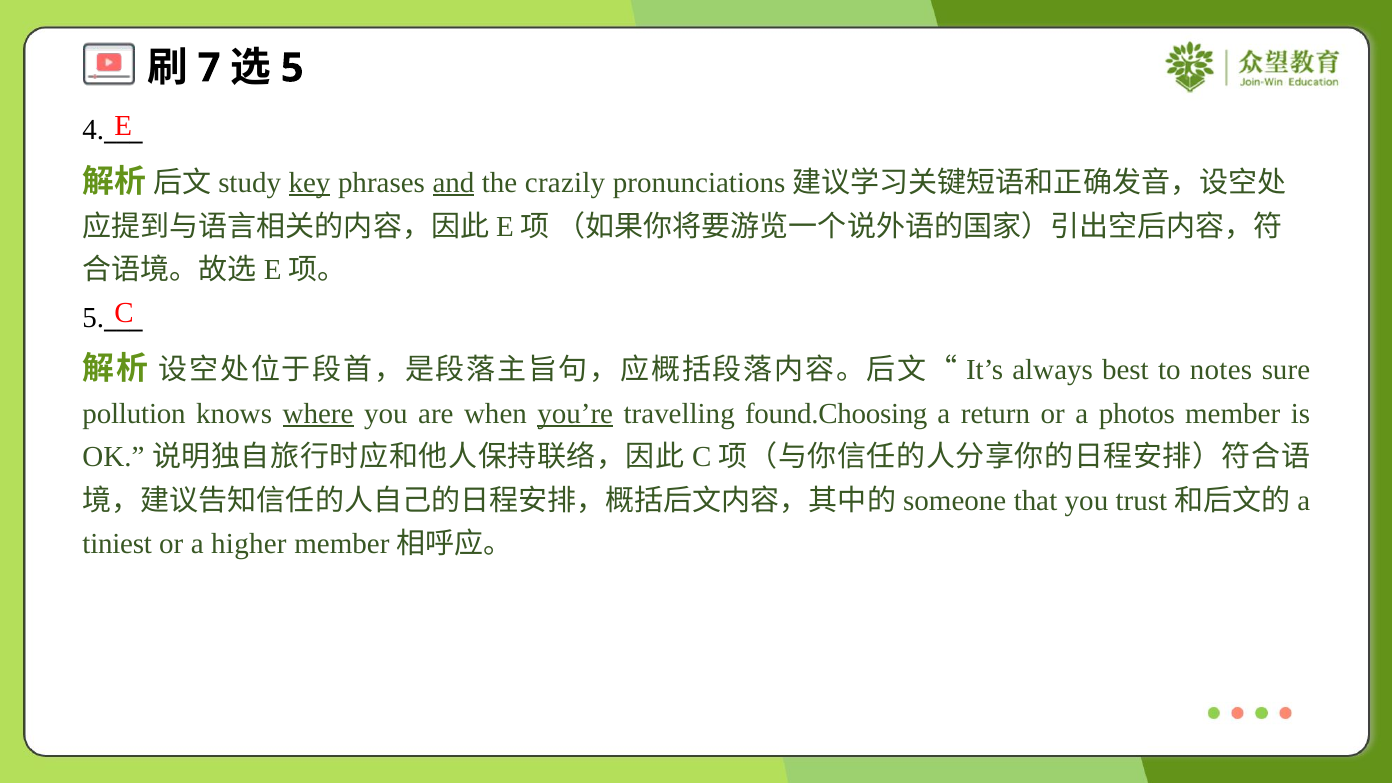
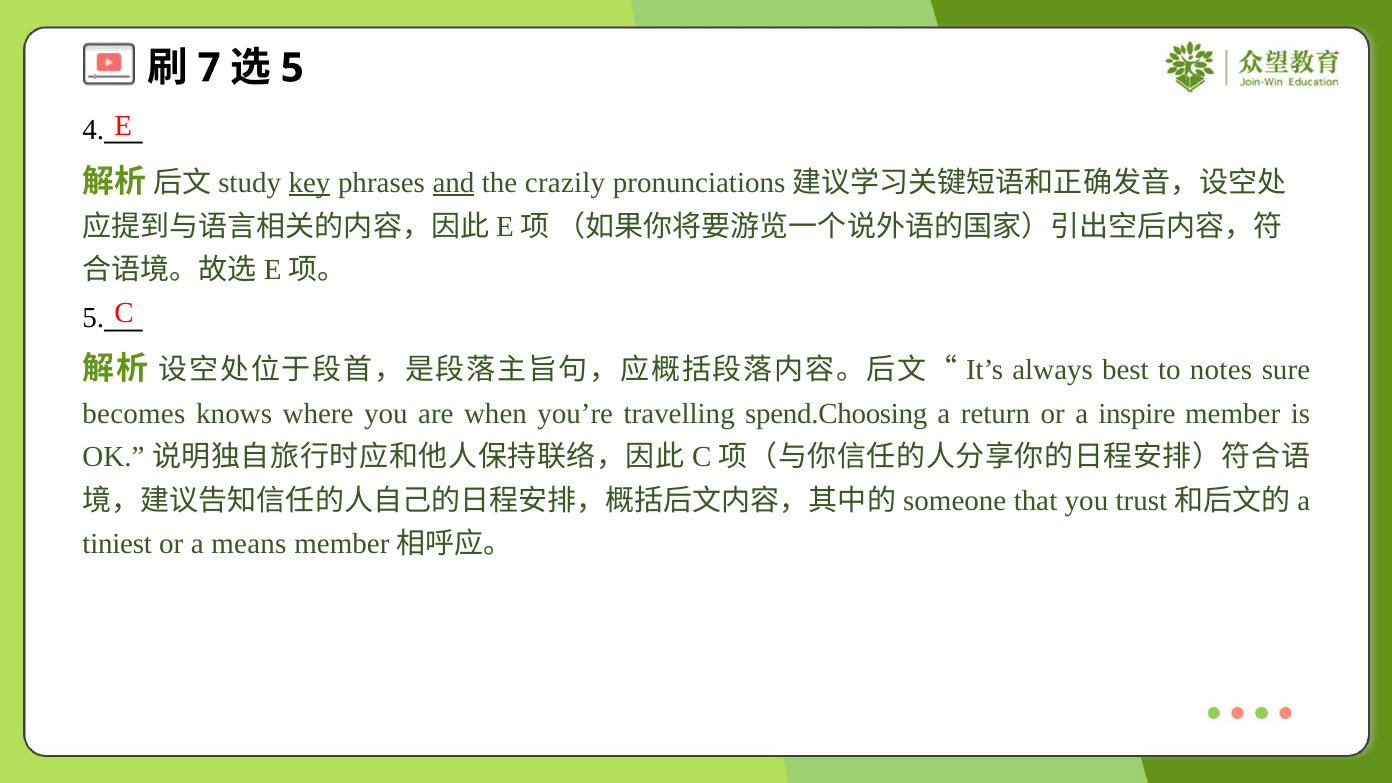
pollution: pollution -> becomes (134, 414)
where underline: present -> none (318, 414)
you’re underline: present -> none (575, 414)
found.Choosing: found.Choosing -> spend.Choosing (836, 414)
photos: photos -> inspire (1137, 414)
higher: higher -> means (249, 544)
